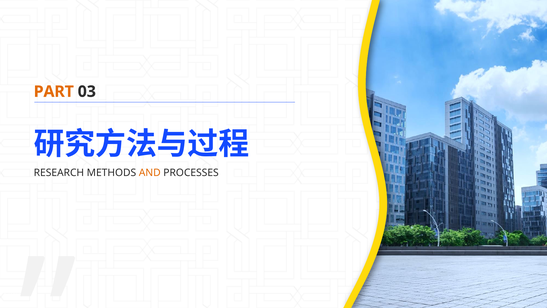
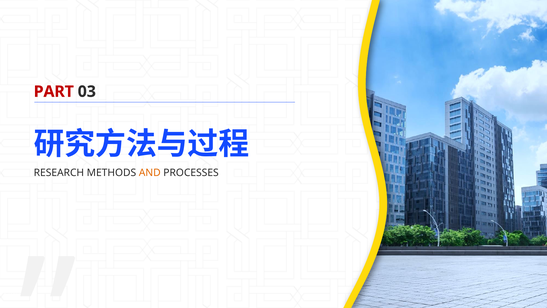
PART colour: orange -> red (54, 91)
